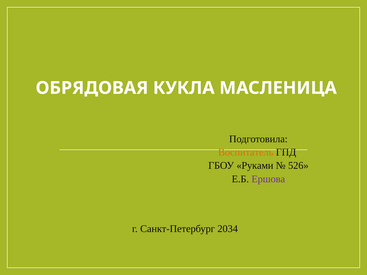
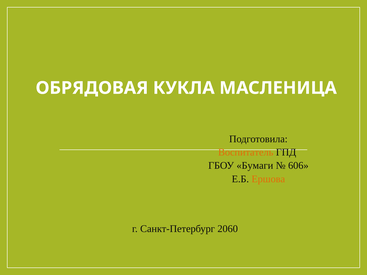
Руками: Руками -> Бумаги (255, 166)
526: 526 -> 606 (298, 166)
Ершова colour: purple -> orange (268, 179)
2034: 2034 -> 2060 (228, 229)
